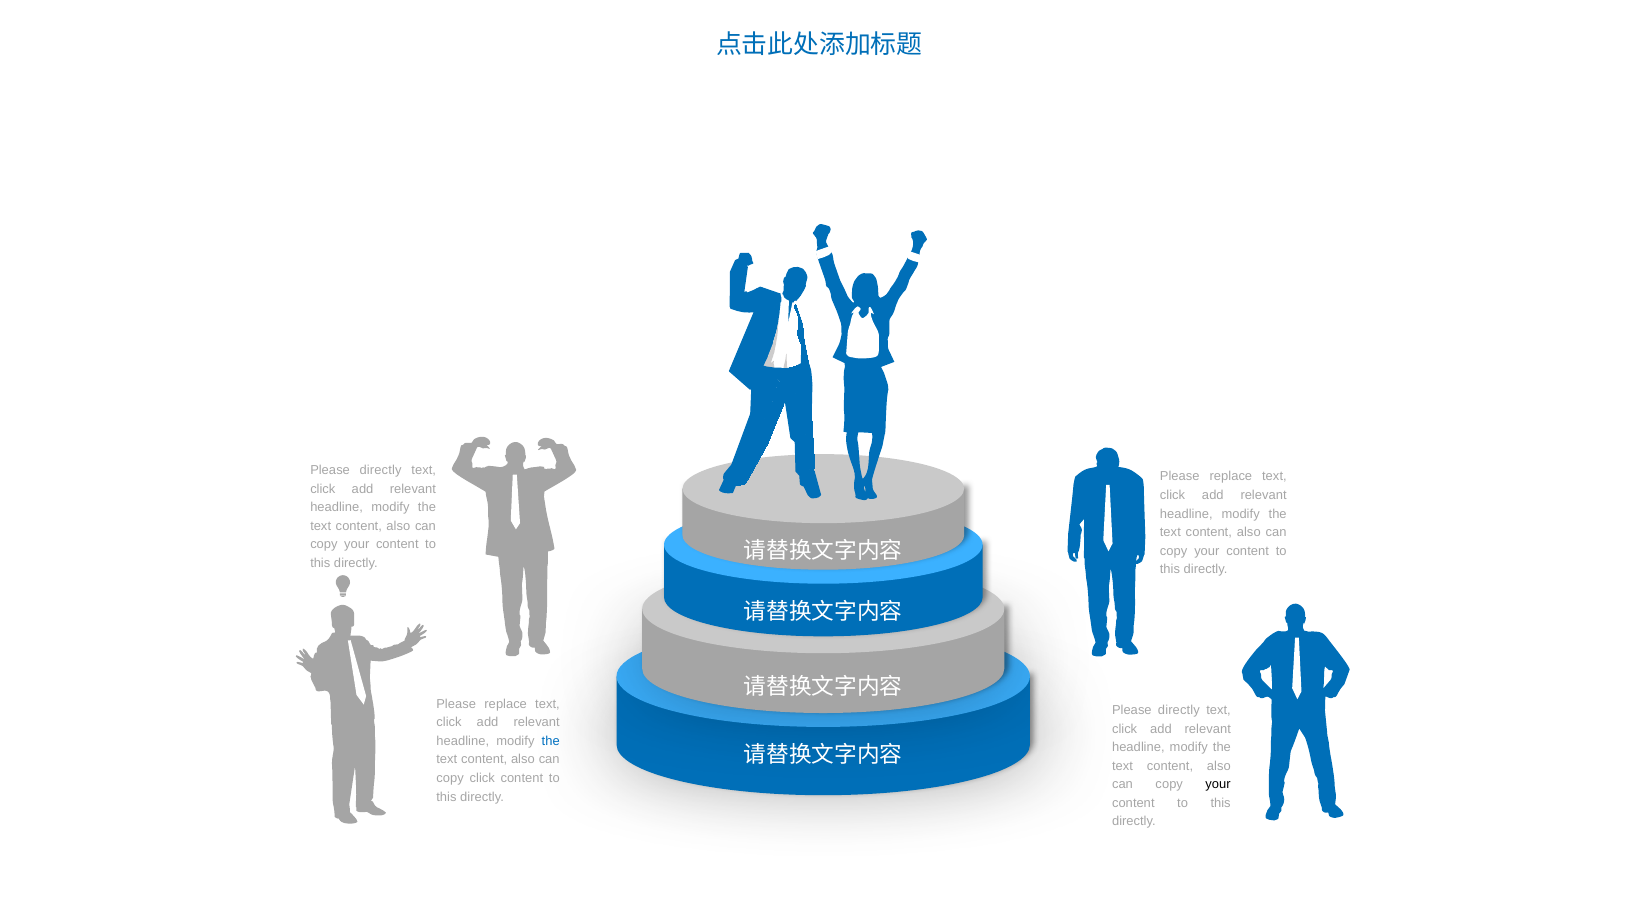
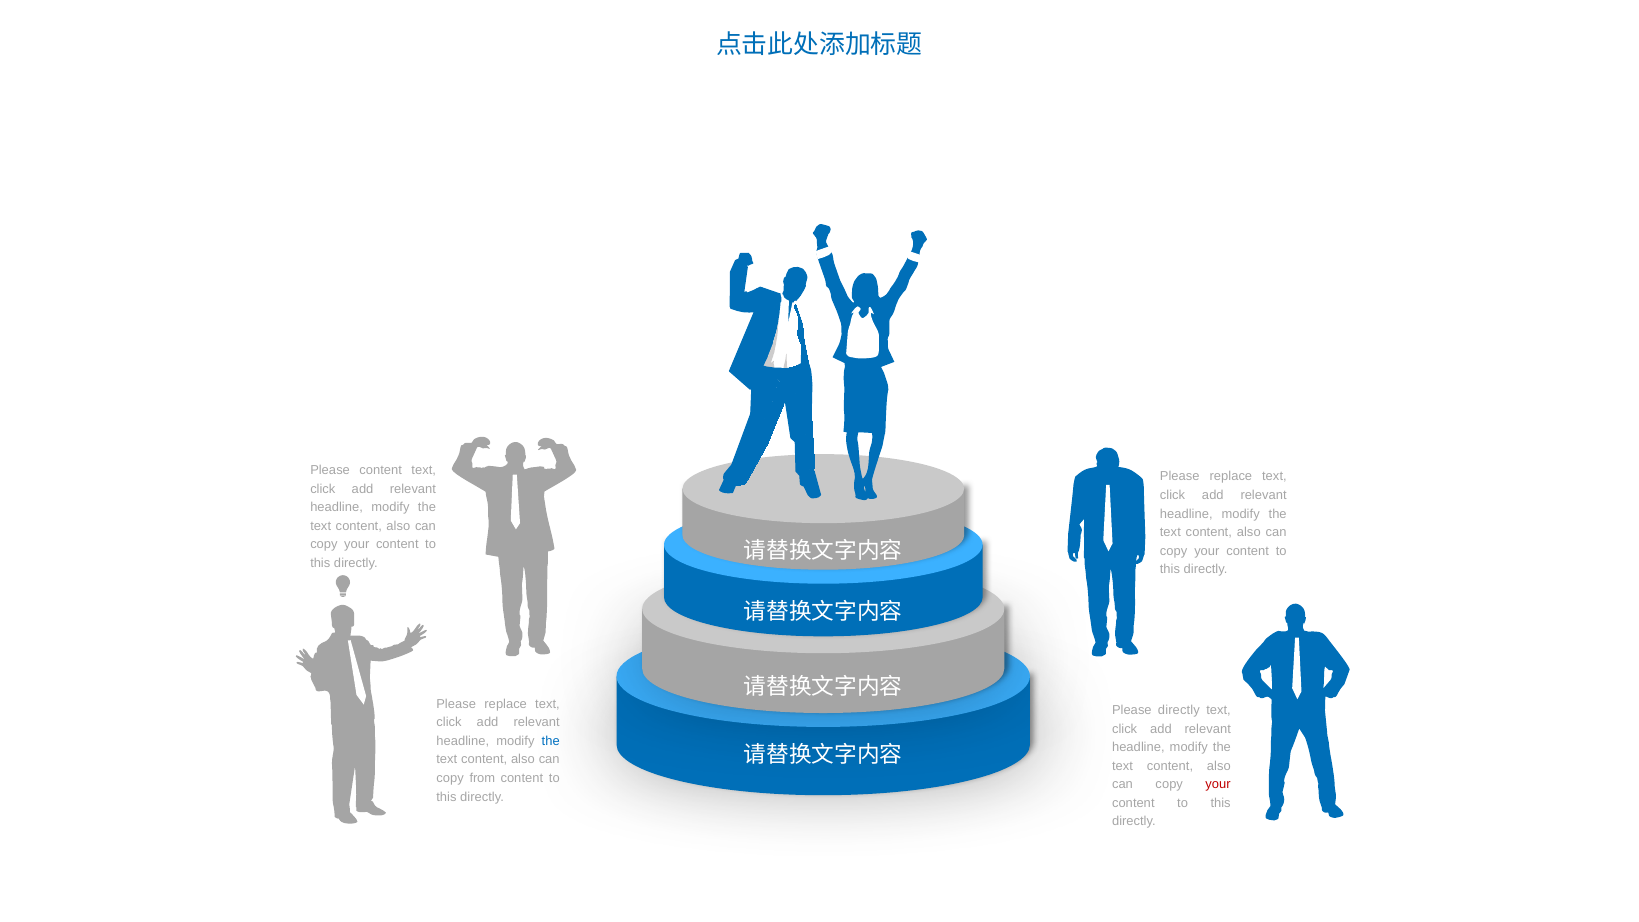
directly: directly -> content (381, 470)
copy click: click -> from (482, 778)
your colour: black -> red (1218, 784)
